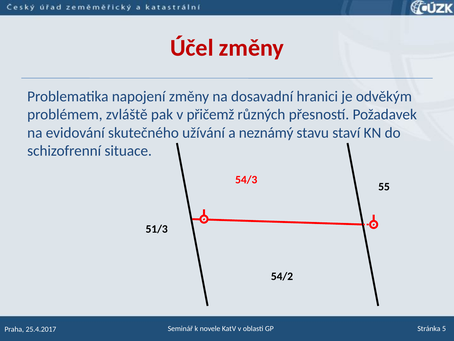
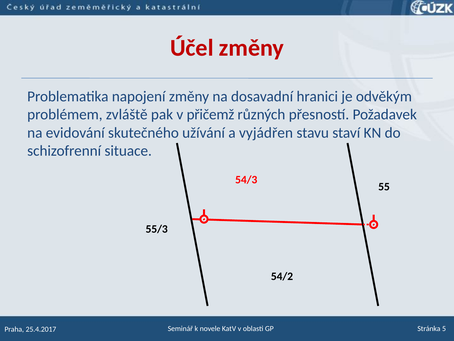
neznámý: neznámý -> vyjádřen (266, 133)
51/3: 51/3 -> 55/3 (157, 229)
